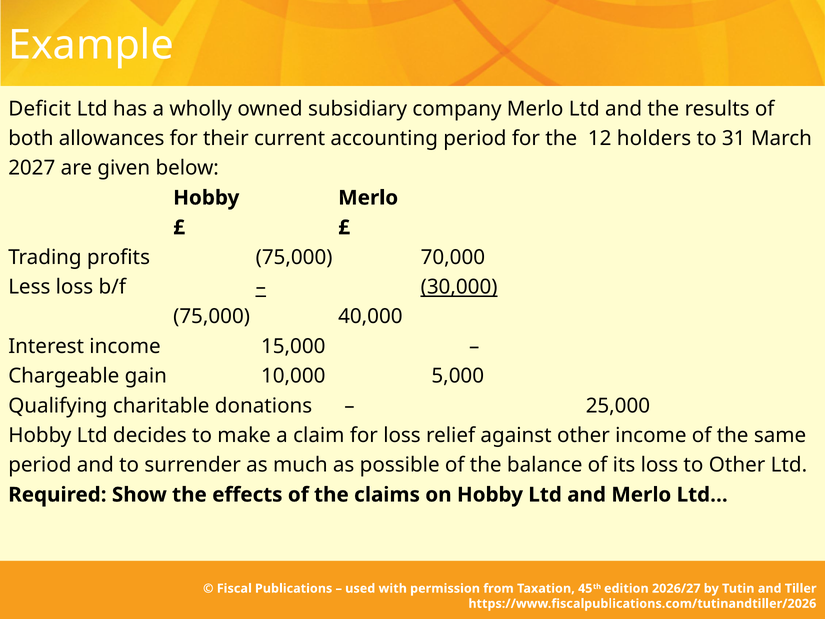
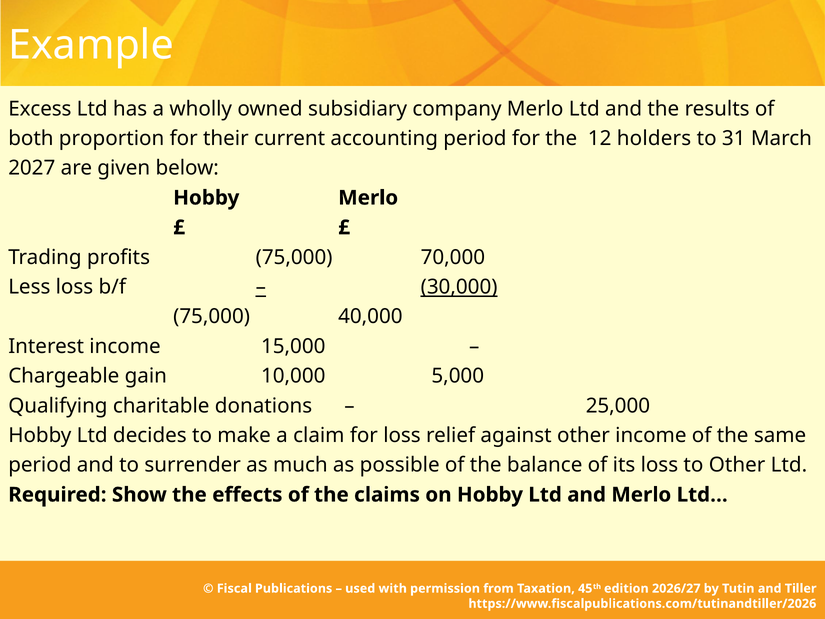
Deficit: Deficit -> Excess (40, 109)
allowances: allowances -> proportion (112, 138)
